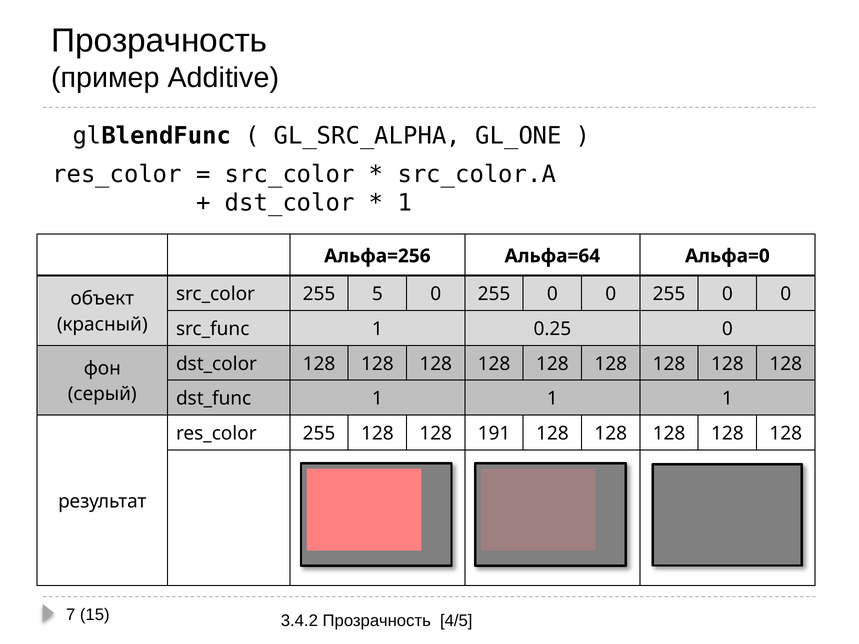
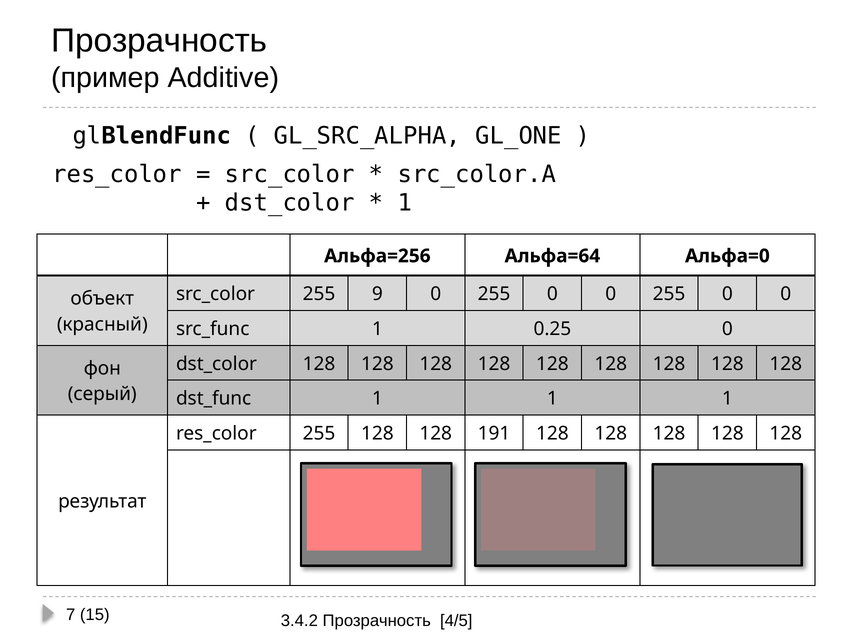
5: 5 -> 9 (377, 294)
